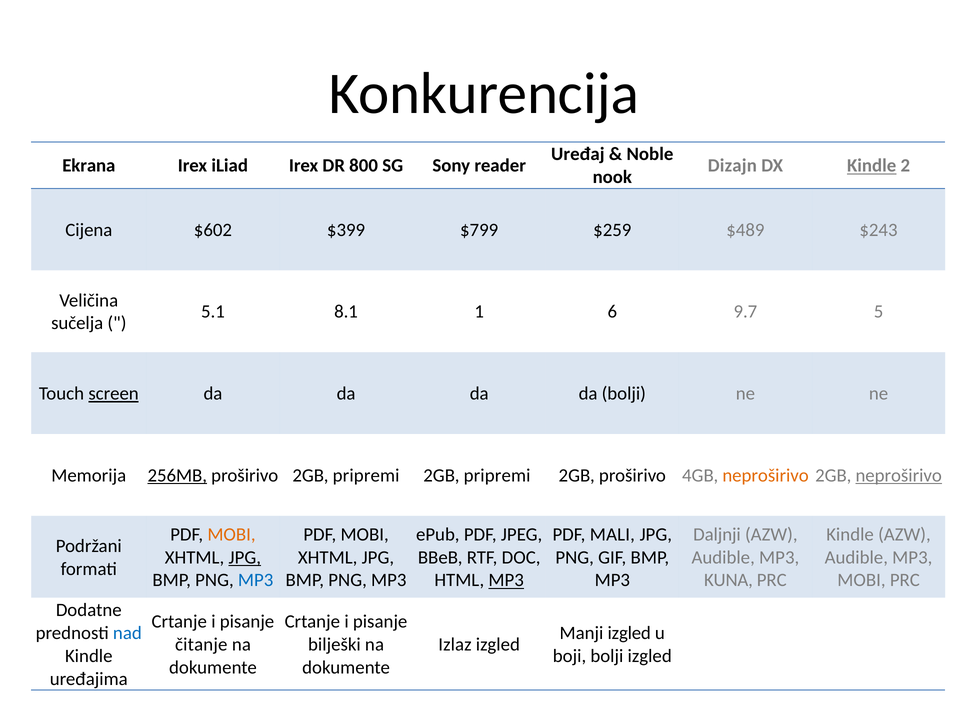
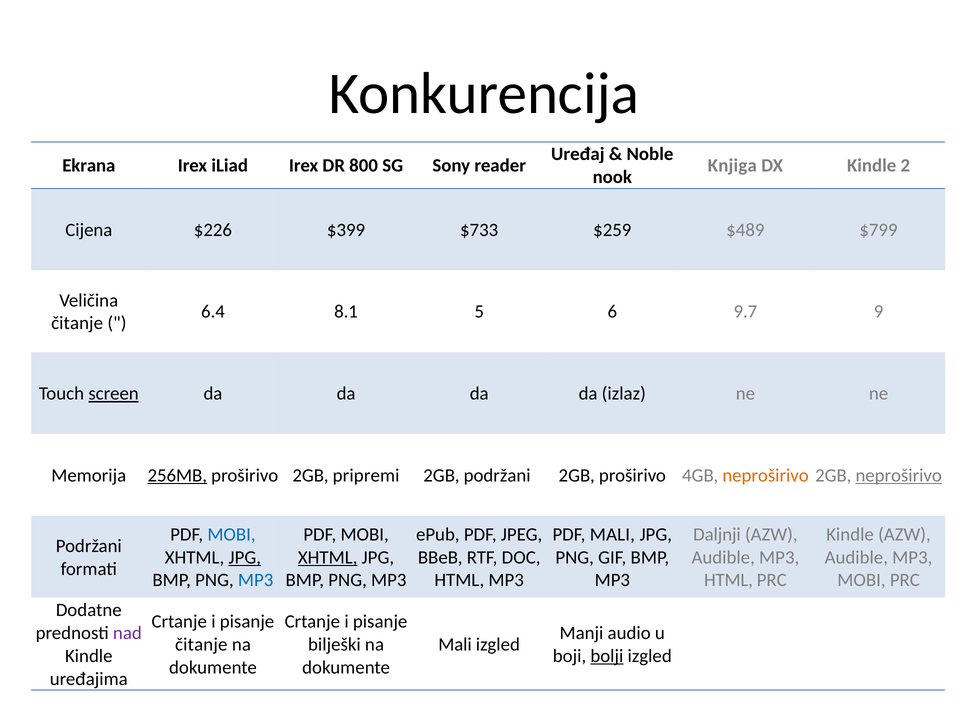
Dizajn: Dizajn -> Knjiga (732, 166)
Kindle underline: present -> none (872, 166)
$602: $602 -> $226 (213, 230)
$799: $799 -> $733 (479, 230)
$243: $243 -> $799 (878, 230)
5.1: 5.1 -> 6.4 (213, 312)
1: 1 -> 5 (479, 312)
5: 5 -> 9 (879, 312)
sučelja: sučelja -> čitanje (77, 323)
da bolji: bolji -> izlaz (624, 394)
pripremi: pripremi -> podržani (497, 476)
MOBI colour: orange -> blue (232, 534)
XHTML underline: none -> present (328, 557)
MP3 underline: present -> none (506, 580)
KUNA: KUNA -> HTML (728, 580)
nad colour: blue -> purple (127, 633)
Manji izgled: izgled -> audio (629, 633)
Izlaz: Izlaz -> Mali (455, 644)
bolji underline: none -> present (607, 656)
